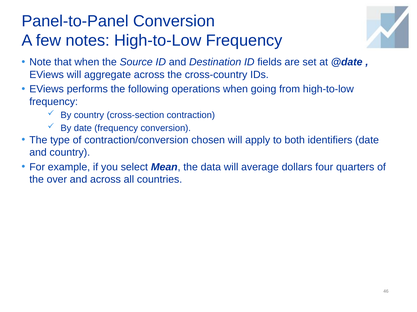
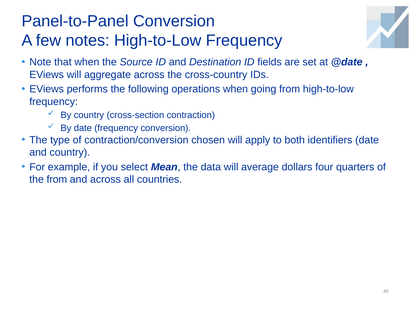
the over: over -> from (57, 180)
